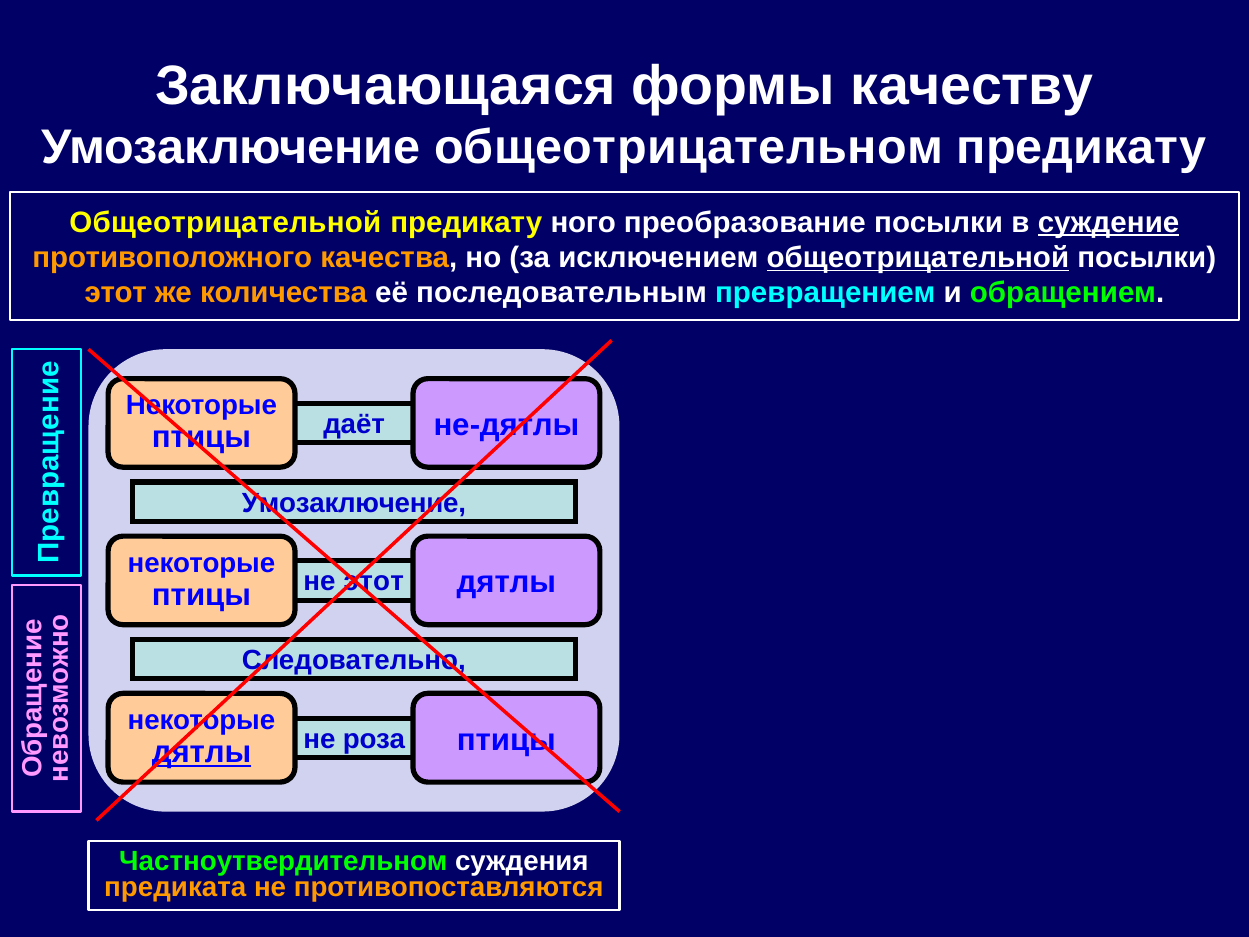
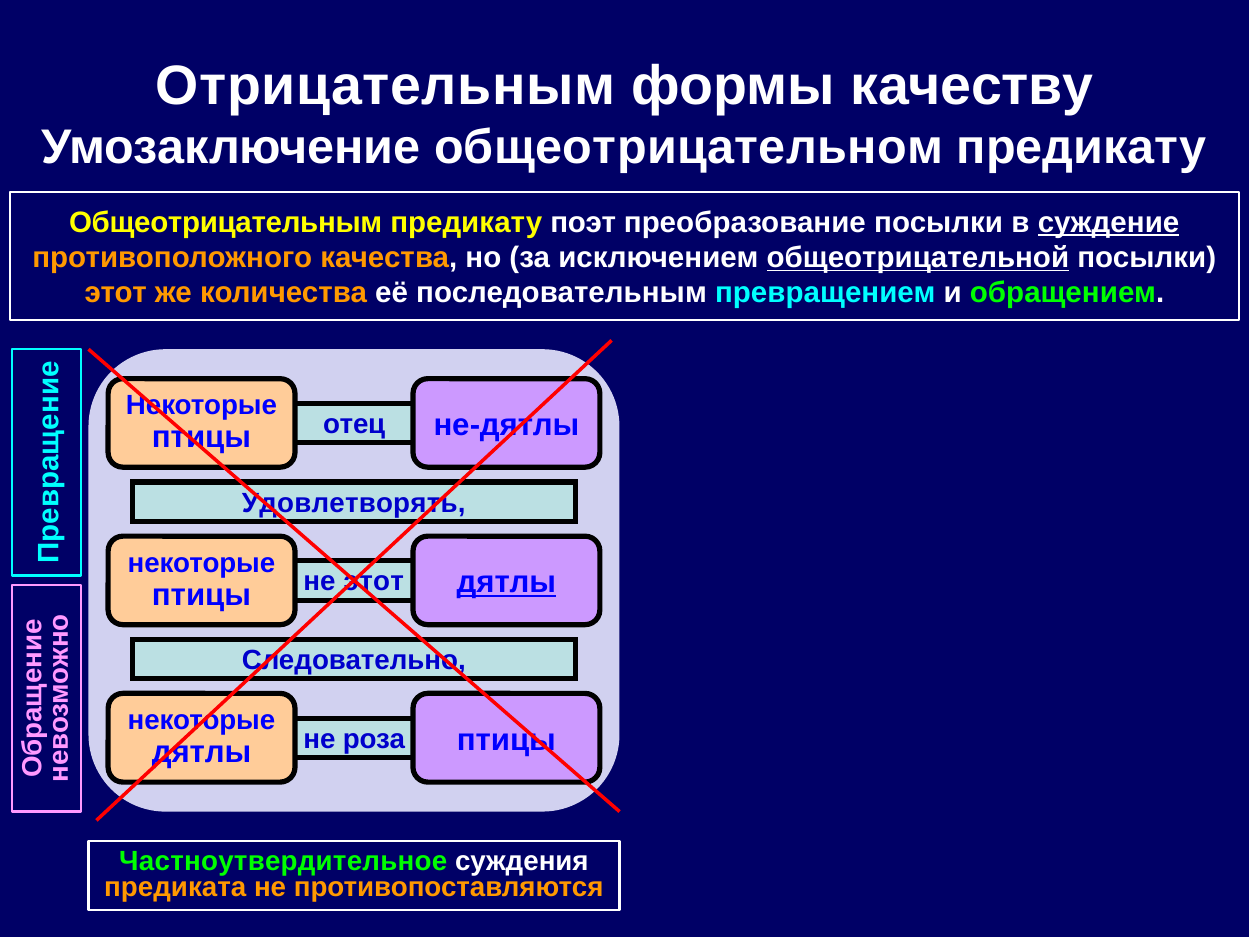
Заключающаяся: Заключающаяся -> Отрицательным (386, 86)
Общеотрицательной: Общеотрицательной -> Общеотрицательным (226, 222)
ного: ного -> поэт (583, 222)
даёт: даёт -> отец (354, 424)
Умозаключение: Умозаключение -> Удовлетворять (354, 503)
дятлы underline: none -> present (506, 582)
дятлы underline: present -> none (202, 752)
Частноутвердительном: Частноутвердительном -> Частноутвердительное (283, 861)
